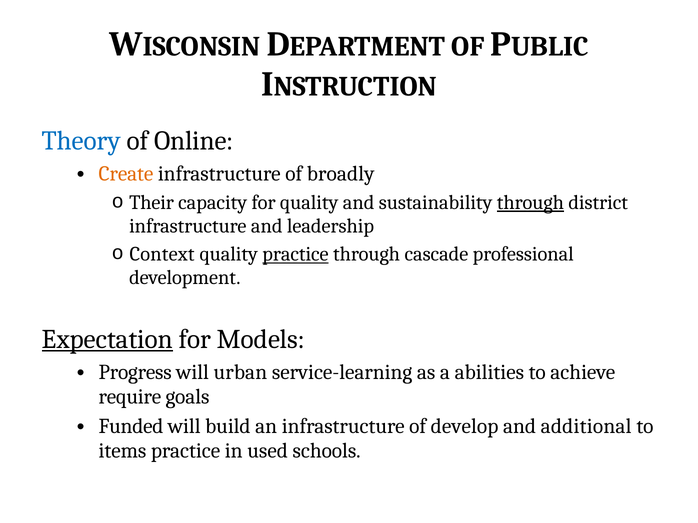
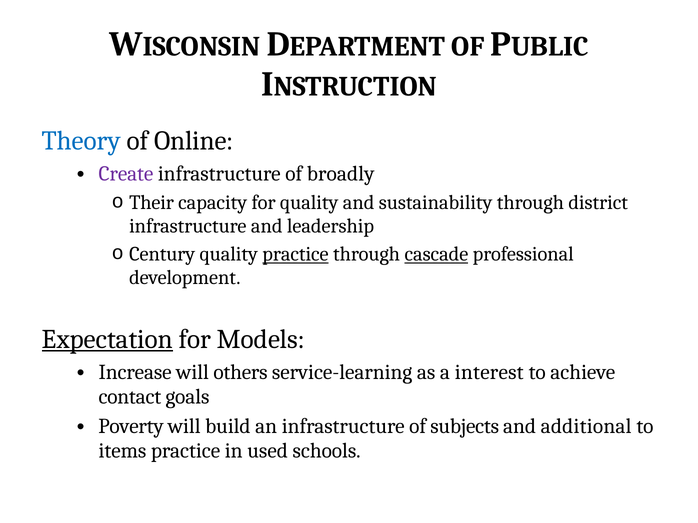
Create colour: orange -> purple (126, 174)
through underline: present -> none (530, 203)
Context: Context -> Century (162, 254)
cascade underline: none -> present (436, 254)
Progress: Progress -> Increase (135, 372)
urban: urban -> others (241, 372)
abilities: abilities -> interest (489, 372)
require: require -> contact (130, 397)
Funded: Funded -> Poverty (131, 427)
develop: develop -> subjects (465, 427)
